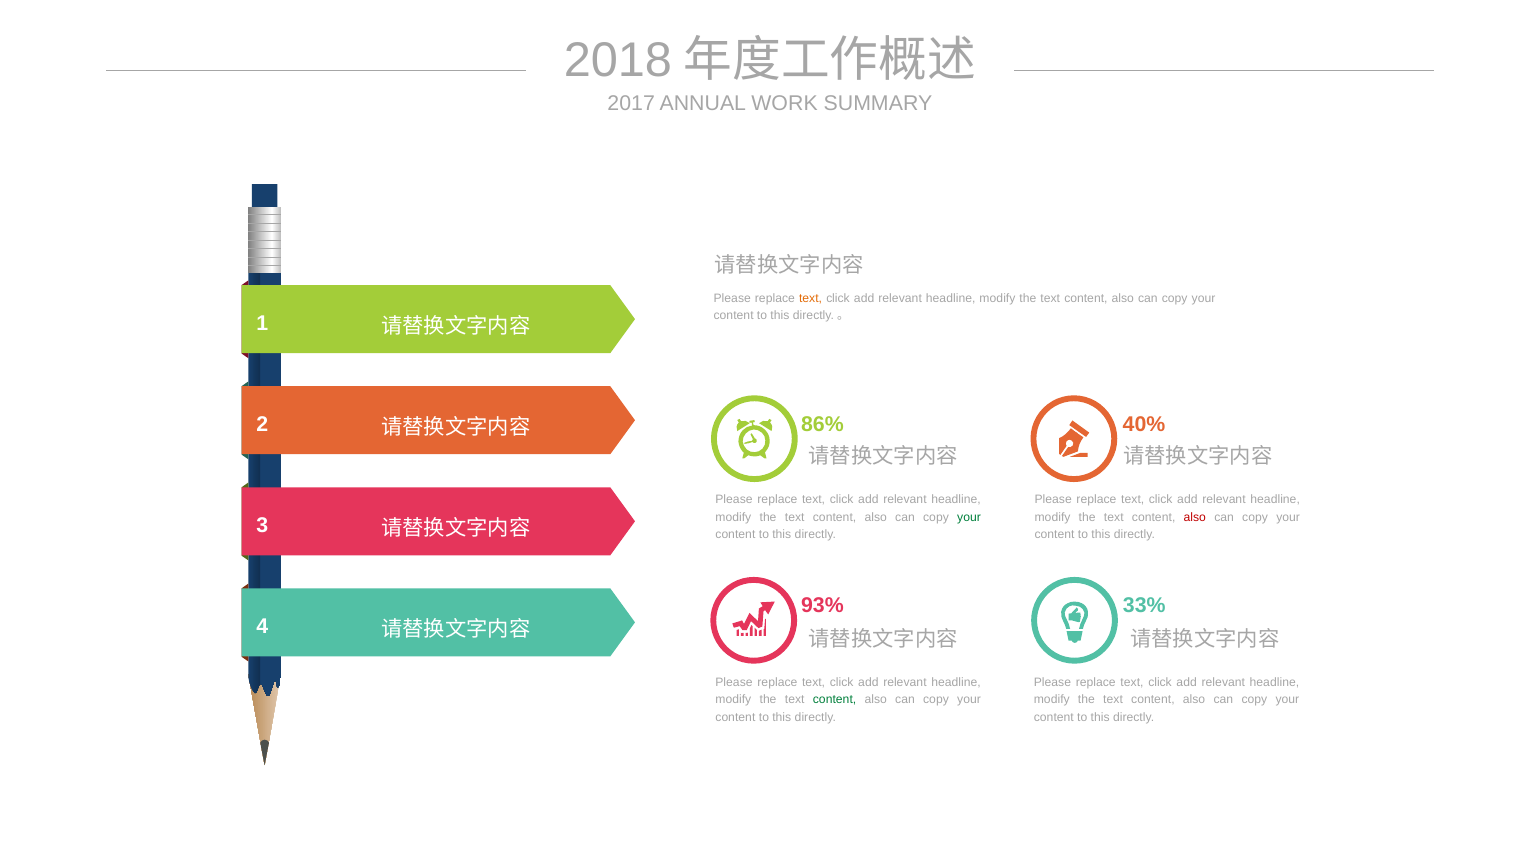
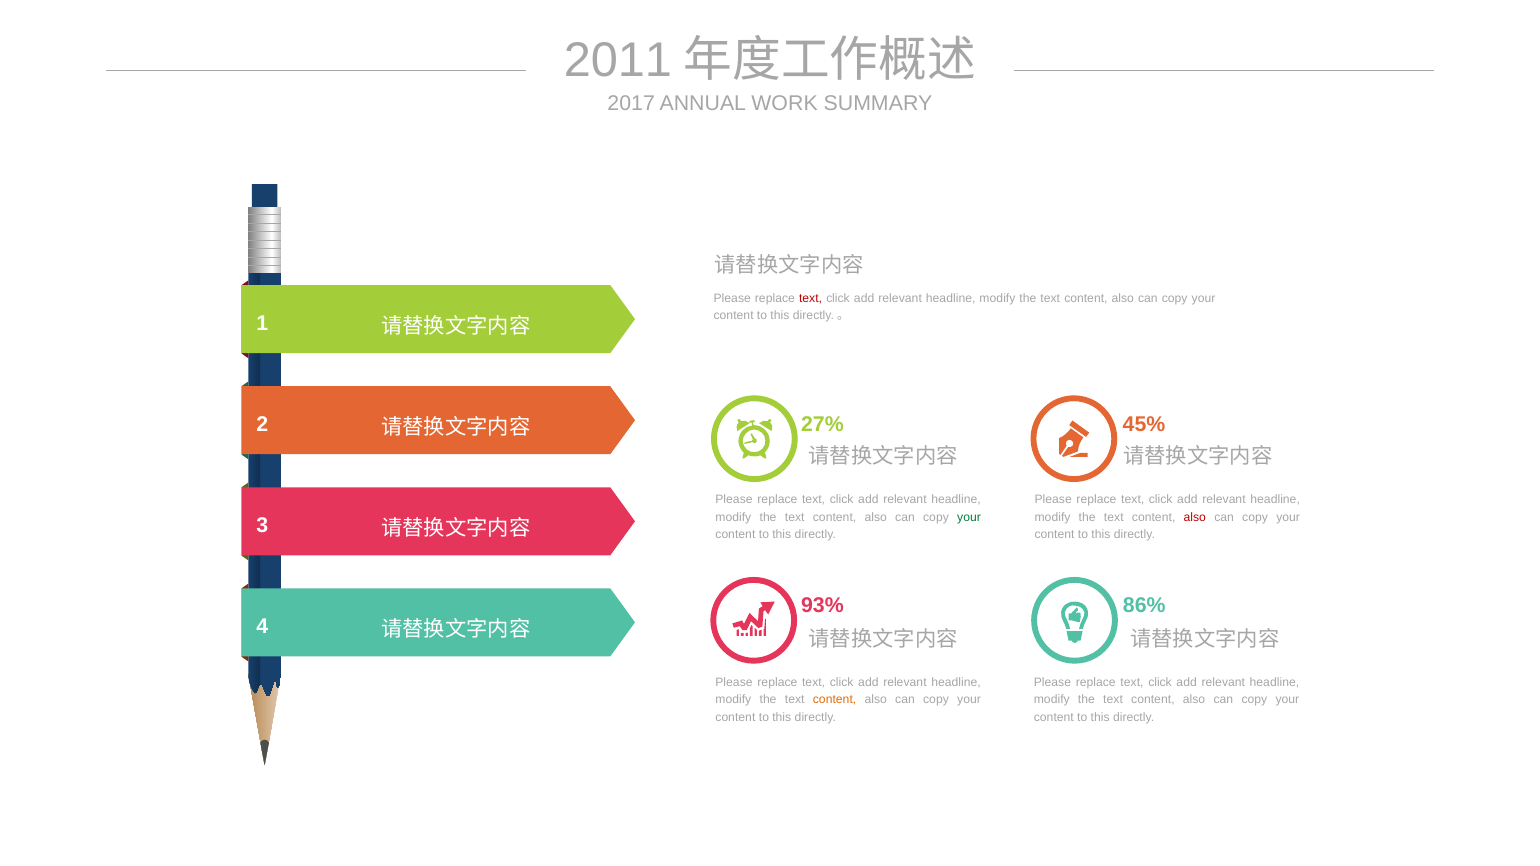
2018: 2018 -> 2011 (618, 61)
text colour: orange -> red (811, 298)
86%: 86% -> 27% (822, 425)
40%: 40% -> 45% (1144, 425)
33%: 33% -> 86% (1144, 606)
content colour: green -> orange (835, 700)
